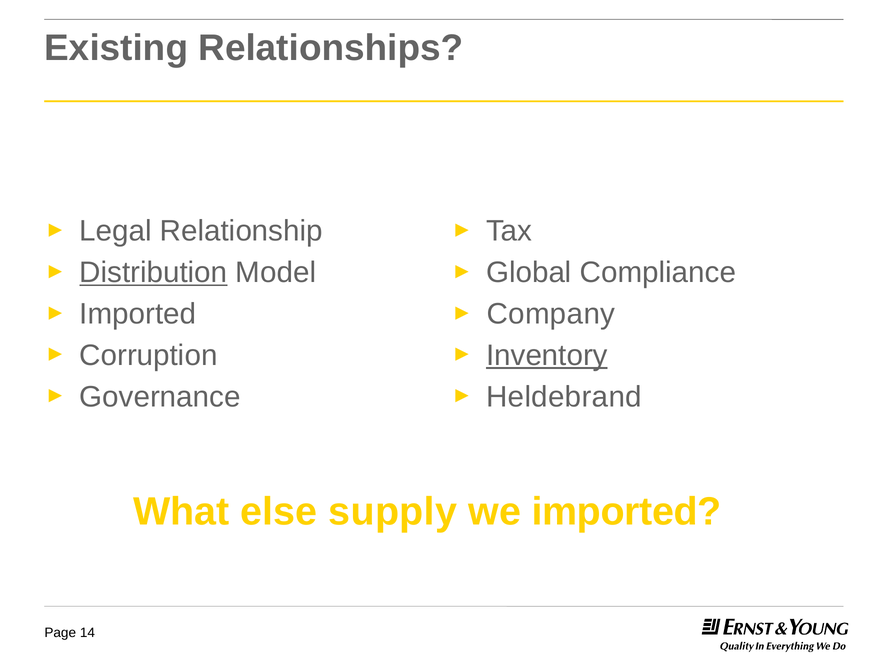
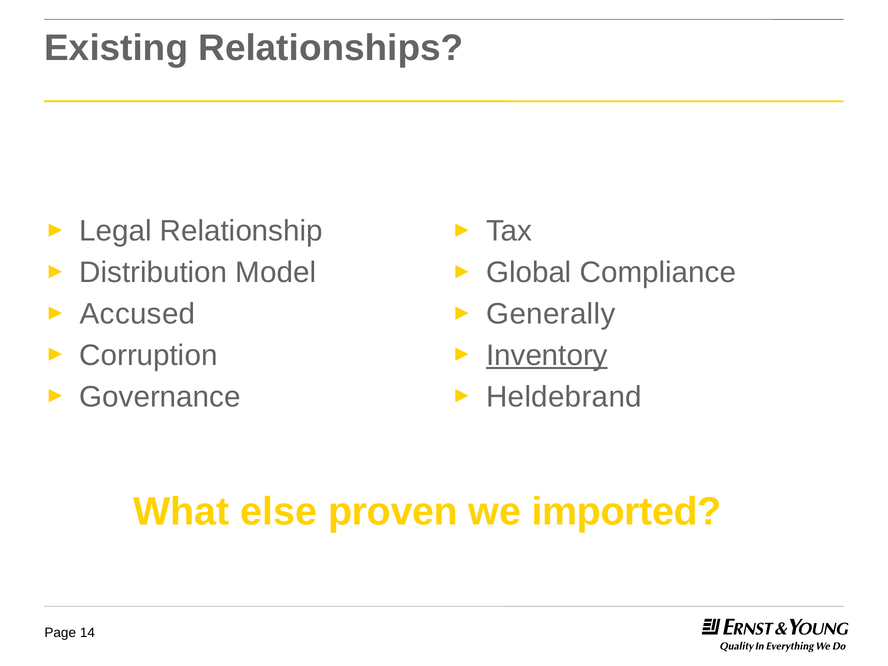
Distribution underline: present -> none (153, 272)
Imported: Imported -> Accused (138, 314)
Company: Company -> Generally (551, 314)
supply: supply -> proven (393, 512)
